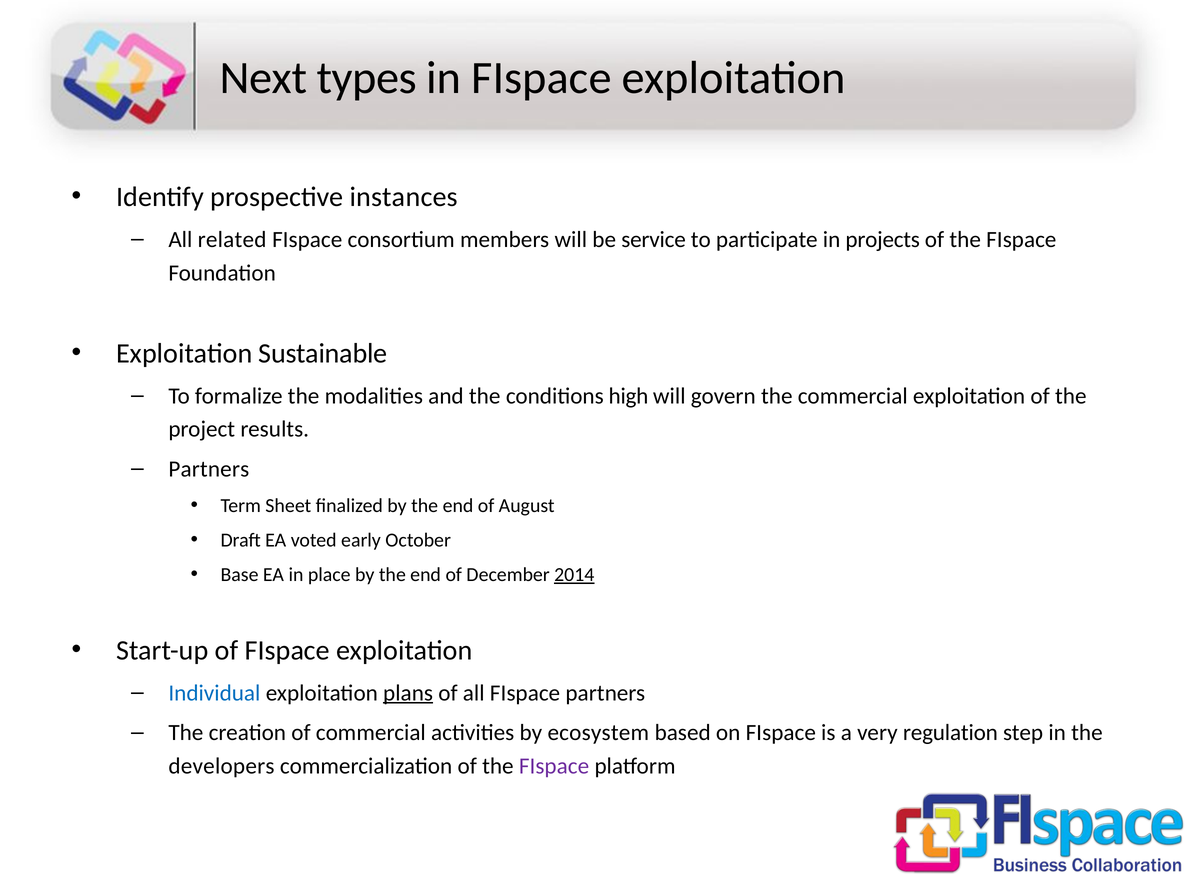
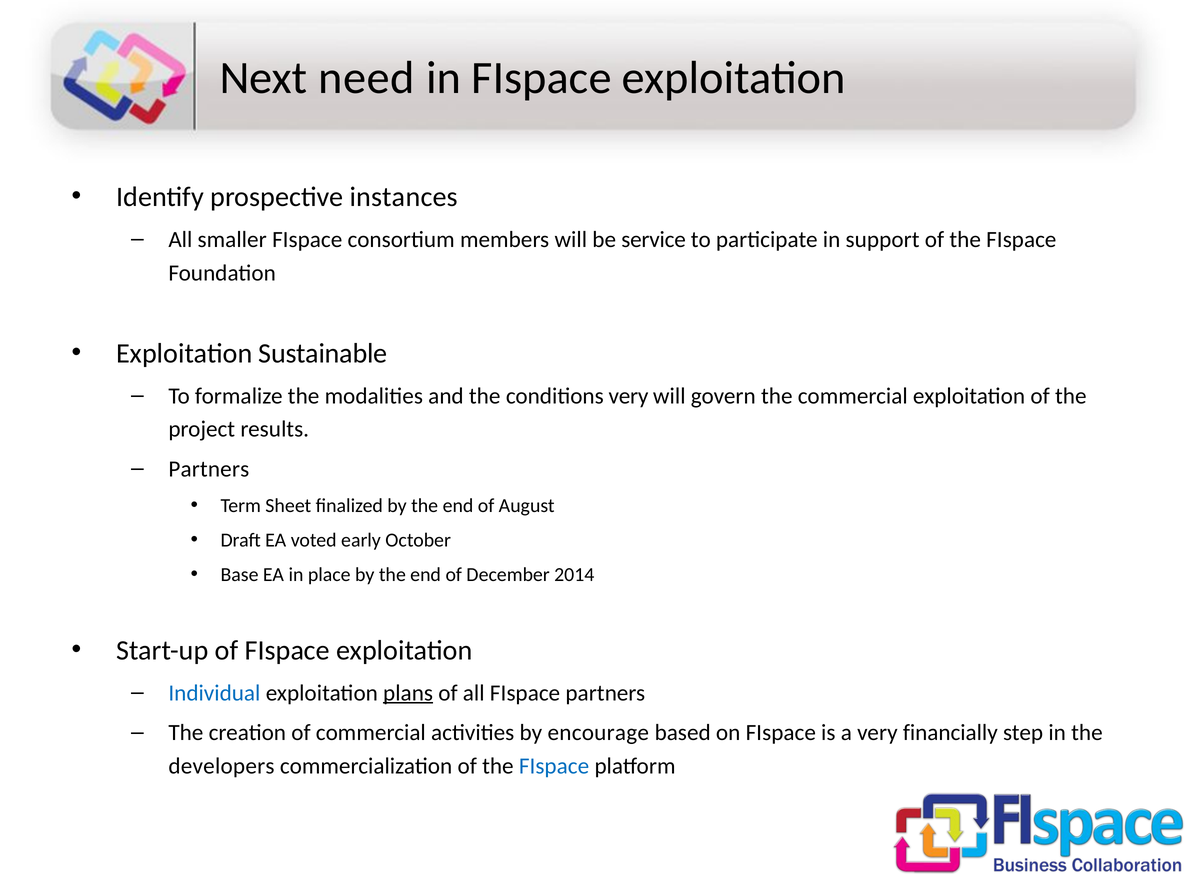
types: types -> need (367, 78)
related: related -> smaller (232, 240)
projects: projects -> support (883, 240)
conditions high: high -> very (628, 396)
2014 underline: present -> none (574, 575)
ecosystem: ecosystem -> encourage (598, 733)
regulation: regulation -> financially (950, 733)
FIspace colour: purple -> blue (554, 766)
